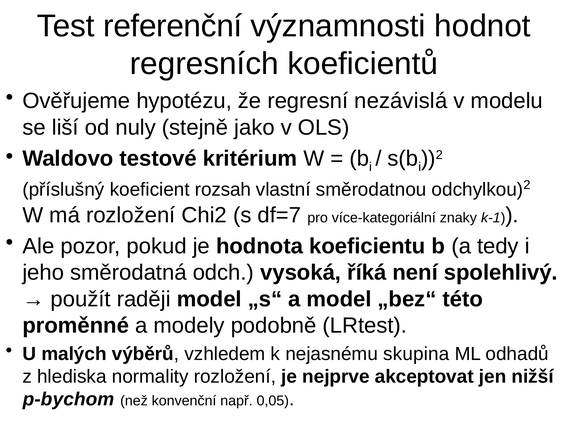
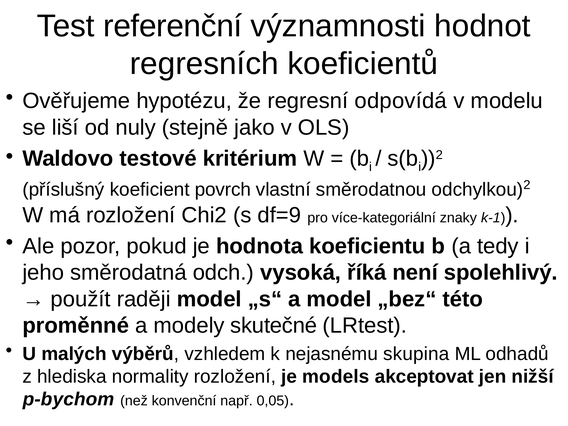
nezávislá: nezávislá -> odpovídá (401, 101)
rozsah: rozsah -> povrch (223, 190)
df=7: df=7 -> df=9 (279, 215)
podobně: podobně -> skutečné (274, 326)
nejprve: nejprve -> models (336, 377)
